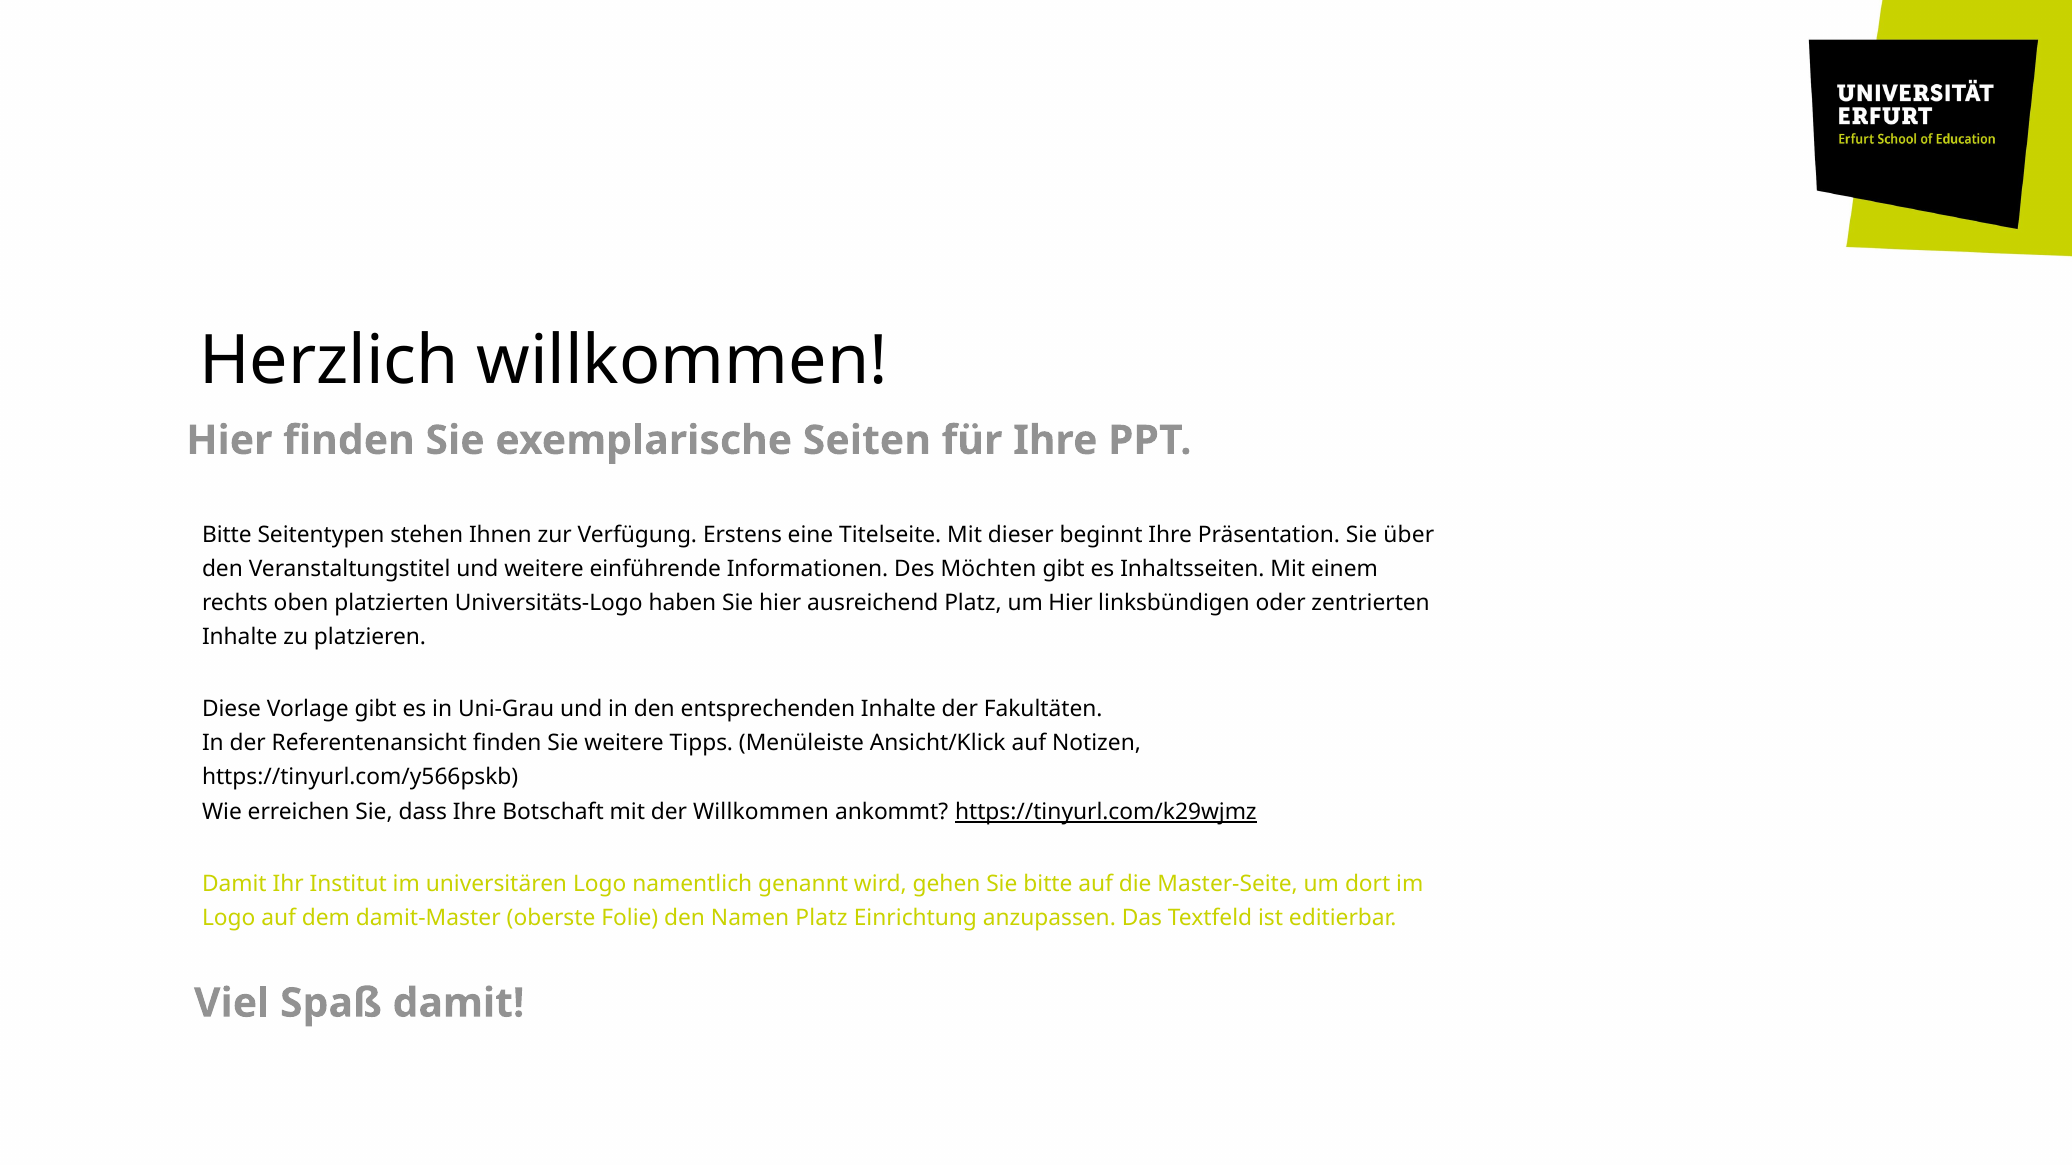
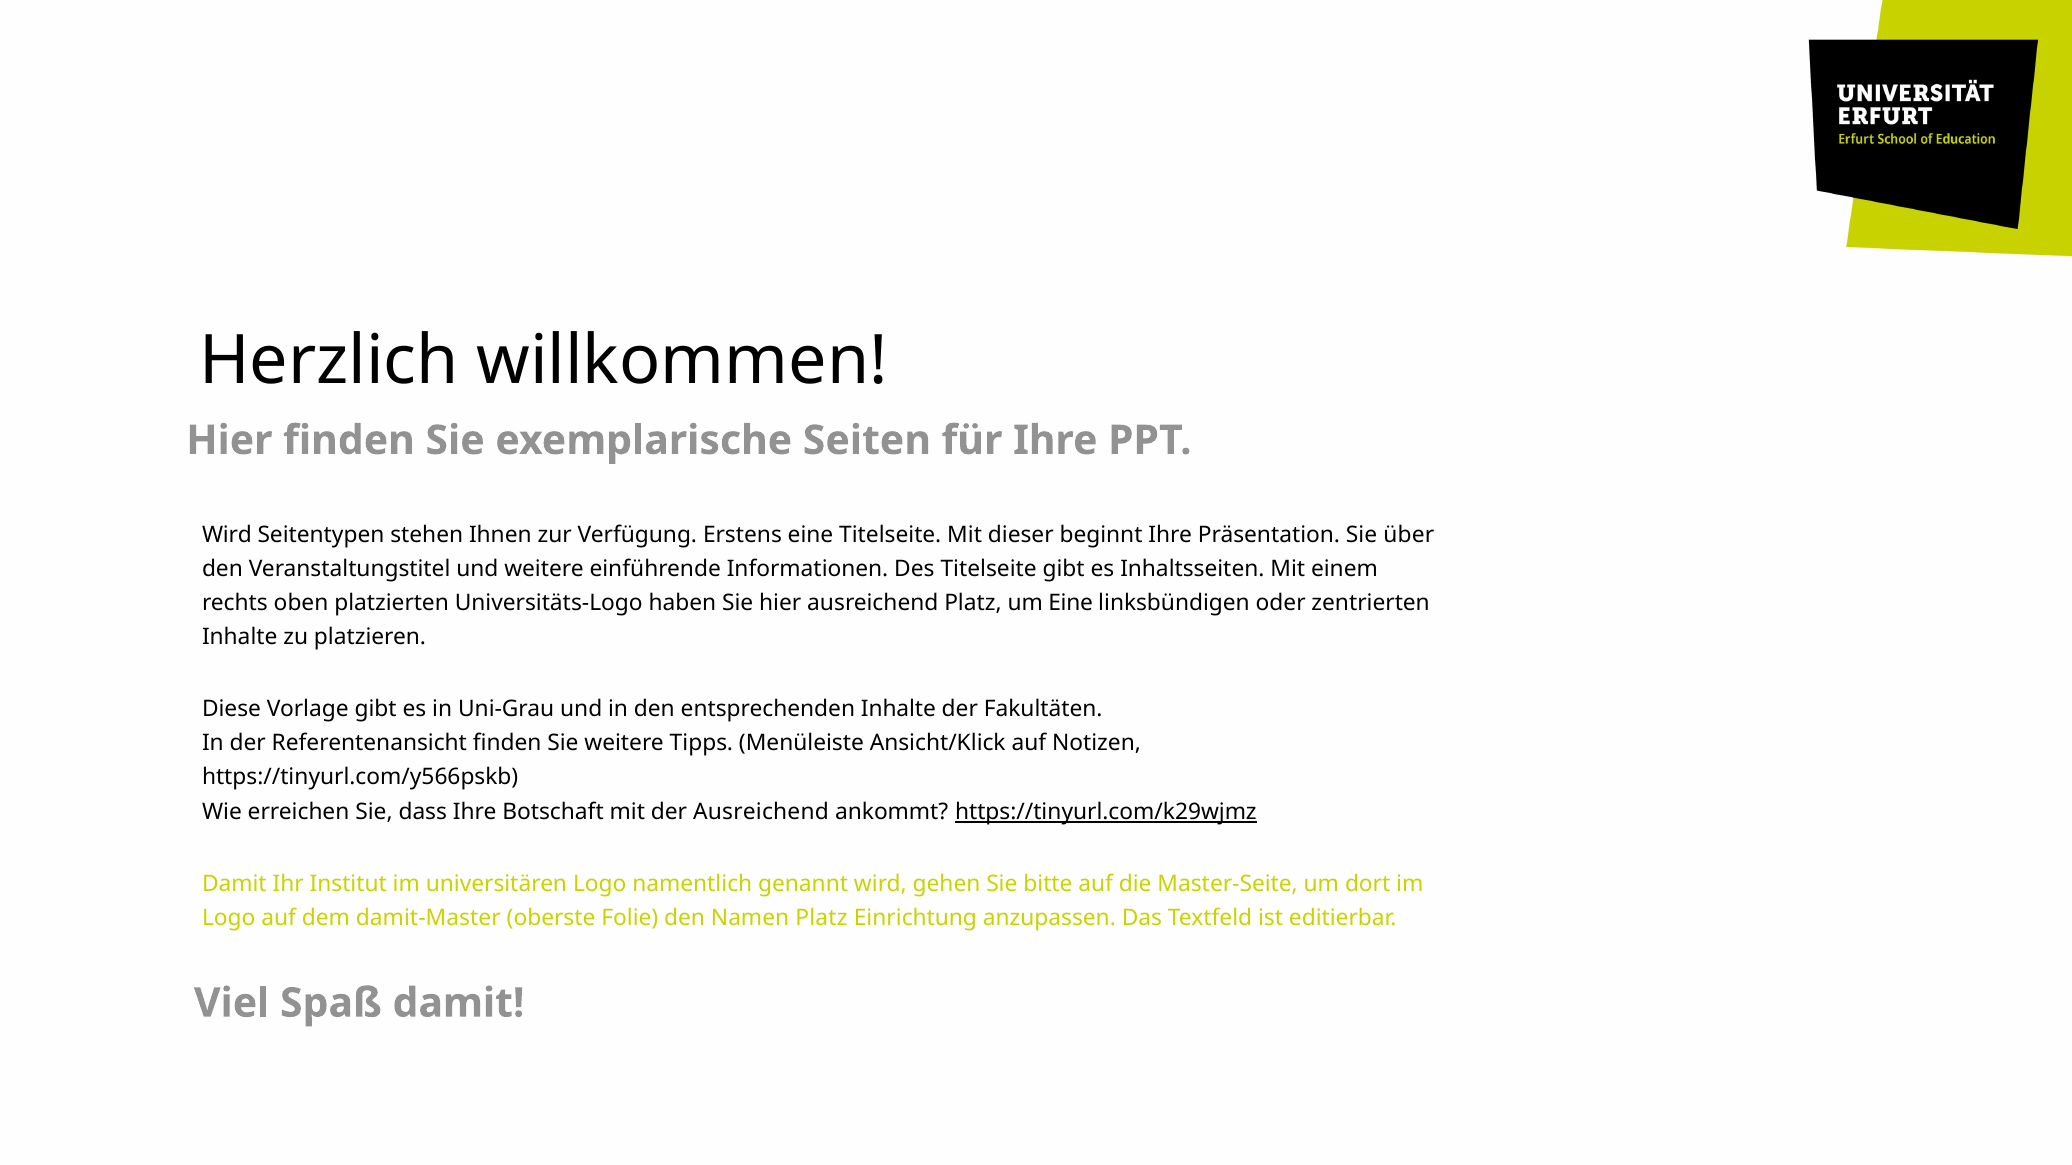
Bitte: Bitte -> Wird (227, 535)
Des Möchten: Möchten -> Titelseite (989, 569)
um Hier: Hier -> Eine (1071, 603)
der Willkommen: Willkommen -> Ausreichend (761, 812)
